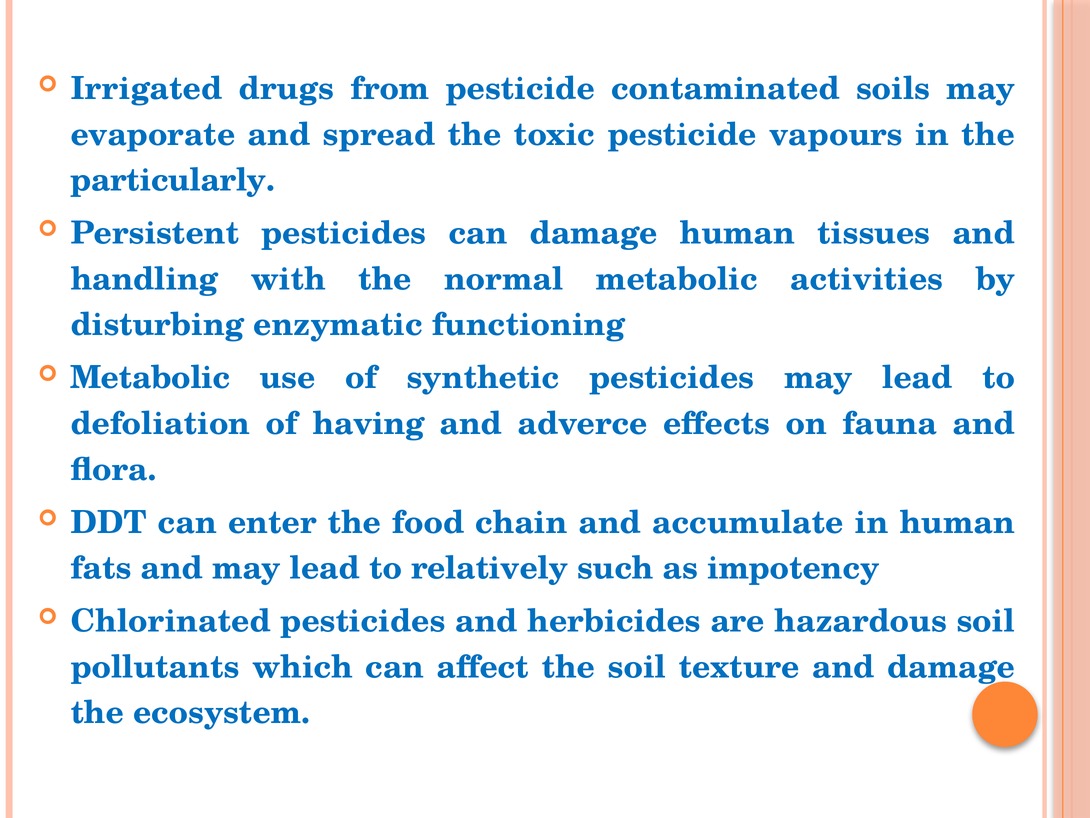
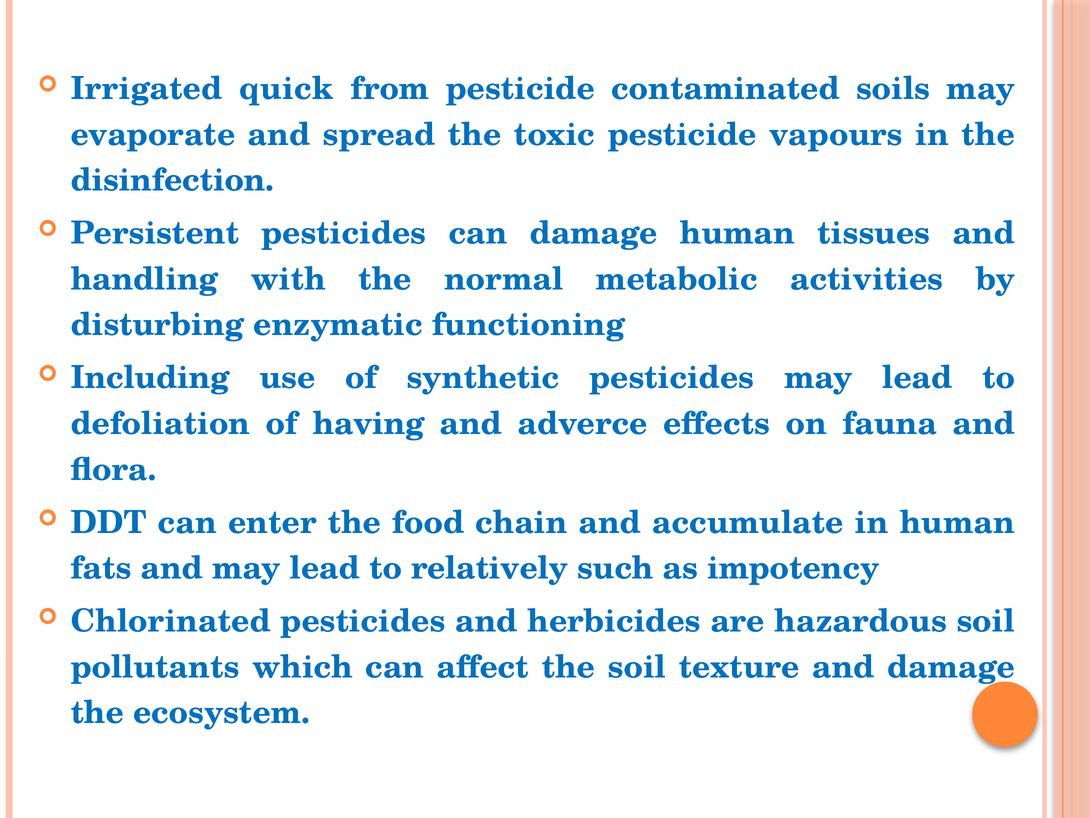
drugs: drugs -> quick (286, 89)
particularly: particularly -> disinfection (172, 180)
Metabolic: Metabolic -> Including (150, 378)
